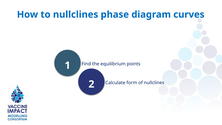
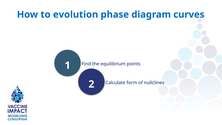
to nullclines: nullclines -> evolution (76, 15)
